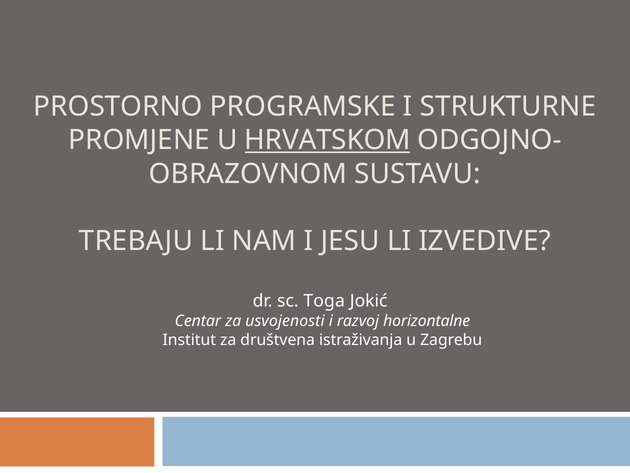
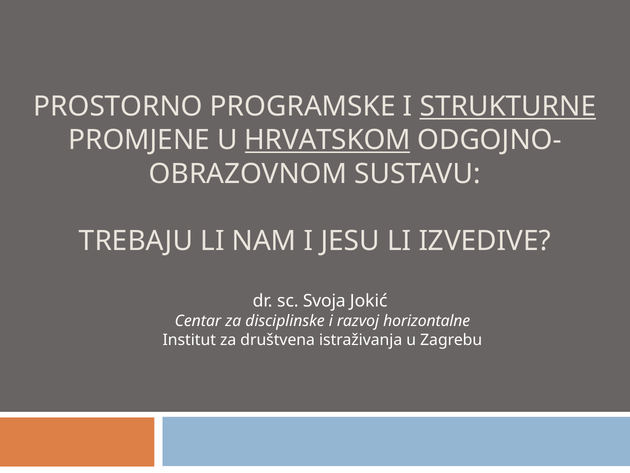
STRUKTURNE underline: none -> present (508, 106)
Toga: Toga -> Svoja (324, 301)
usvojenosti: usvojenosti -> disciplinske (285, 321)
